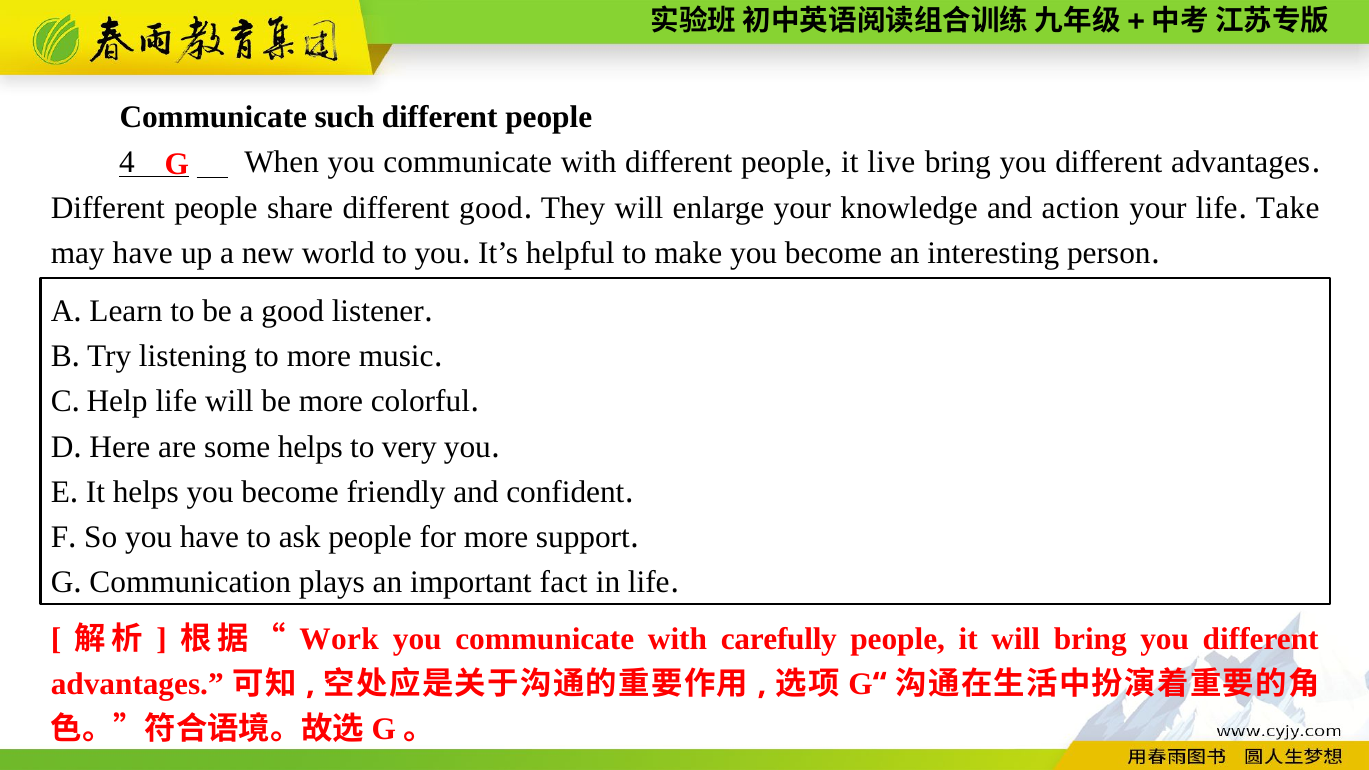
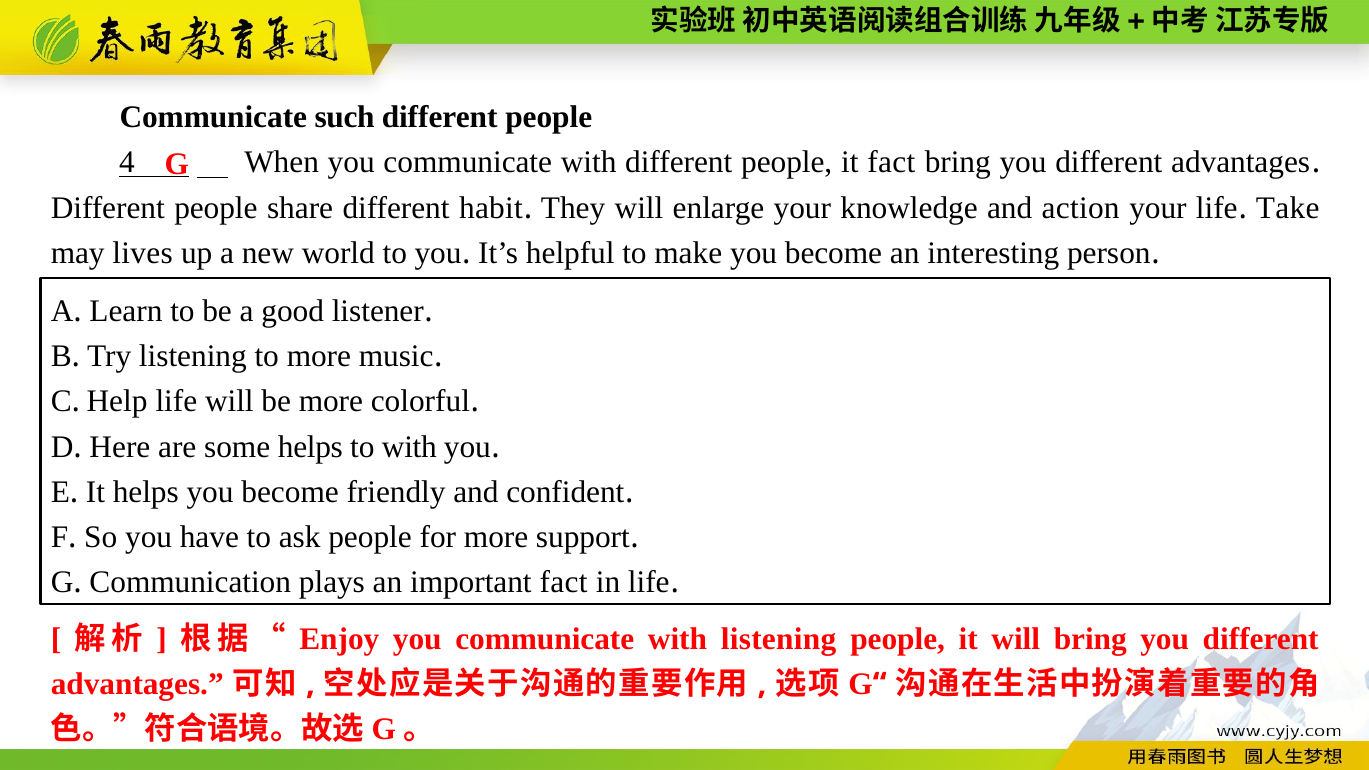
it live: live -> fact (891, 163)
different good: good -> habit (491, 208)
may have: have -> lives (143, 253)
to very: very -> with (409, 447)
Work: Work -> Enjoy (339, 639)
with carefully: carefully -> listening (779, 639)
